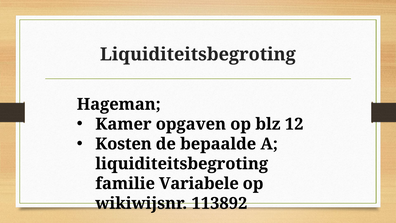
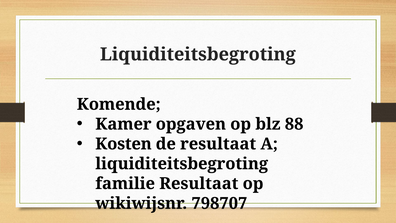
Hageman: Hageman -> Komende (119, 104)
12: 12 -> 88 (294, 124)
de bepaalde: bepaalde -> resultaat (218, 144)
familie Variabele: Variabele -> Resultaat (199, 183)
113892: 113892 -> 798707 (219, 203)
